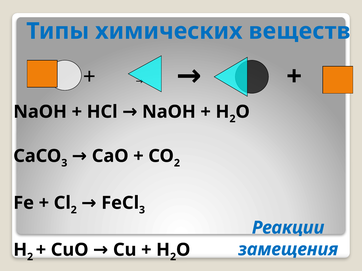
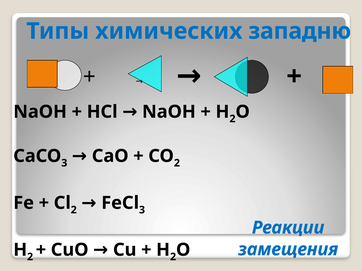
веществ: веществ -> западню (300, 31)
